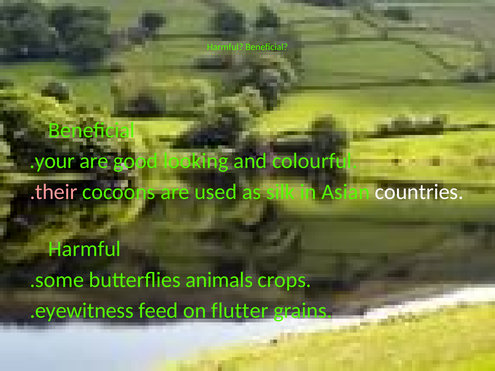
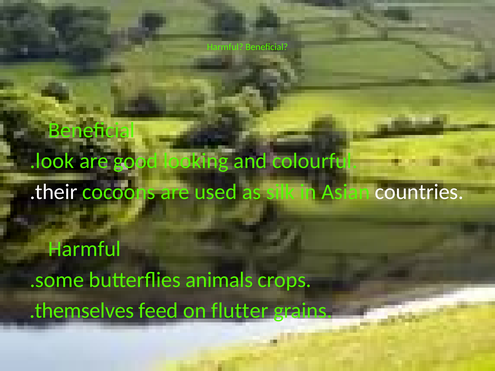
.your: .your -> .look (52, 161)
.their colour: pink -> white (54, 192)
.eyewitness: .eyewitness -> .themselves (82, 311)
